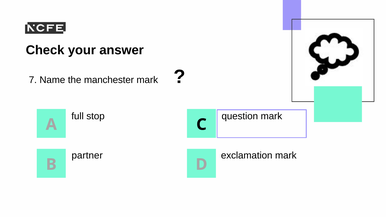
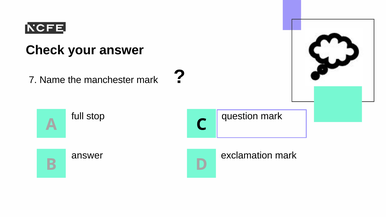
partner: partner -> answer (87, 156)
